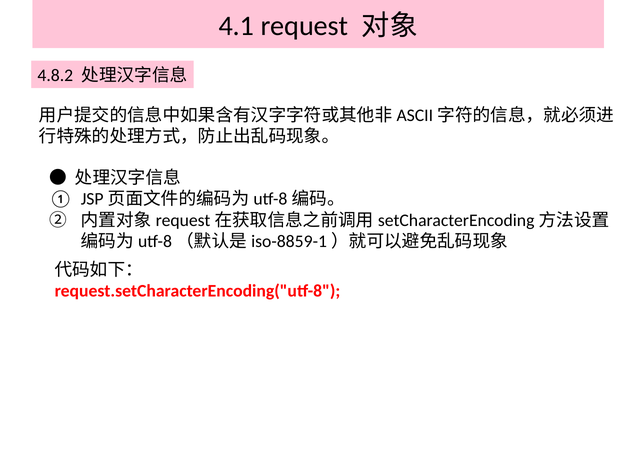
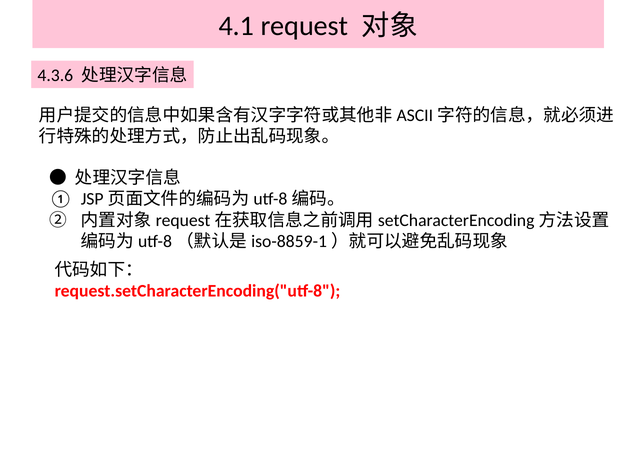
4.8.2: 4.8.2 -> 4.3.6 (55, 76)
